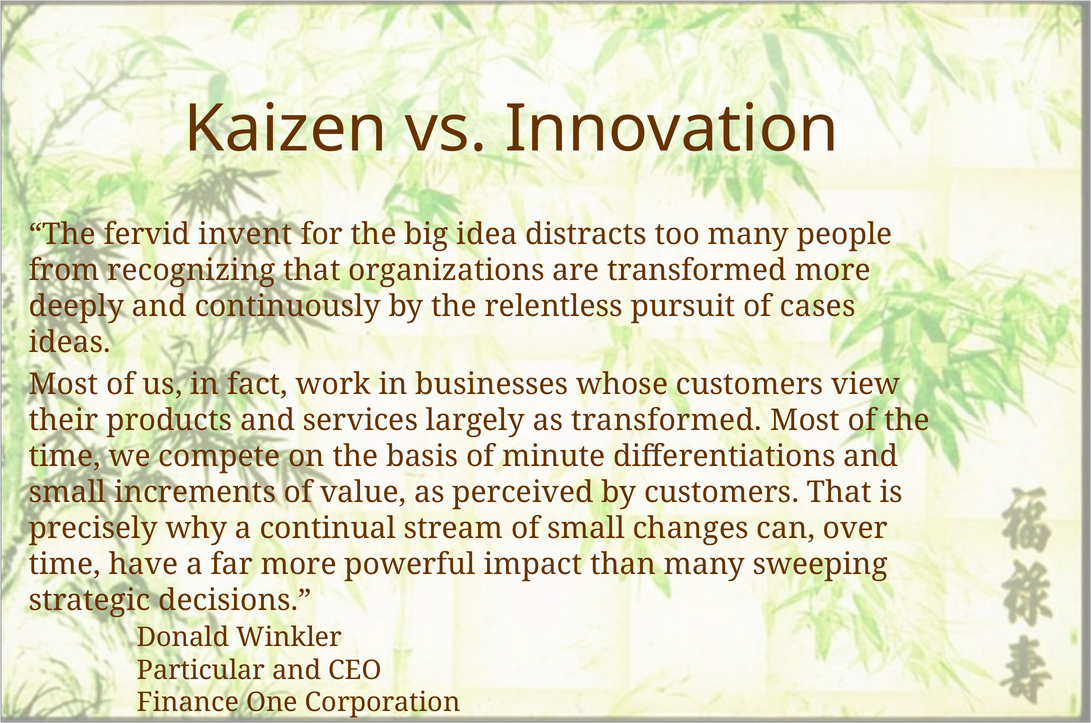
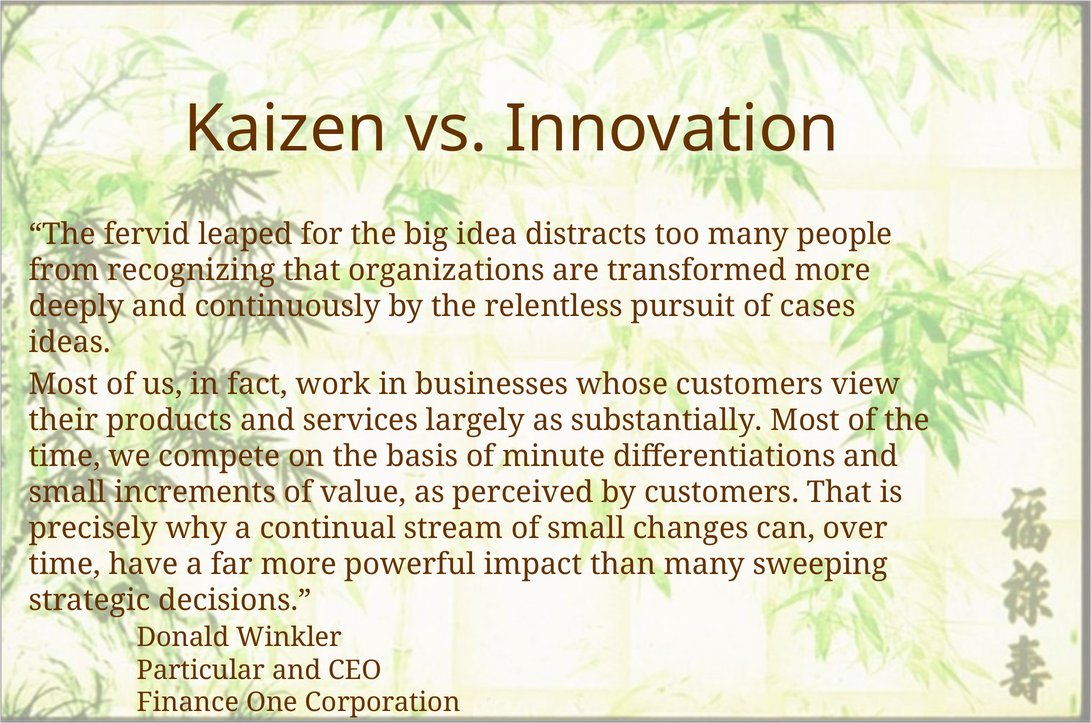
invent: invent -> leaped (246, 235)
as transformed: transformed -> substantially (667, 421)
